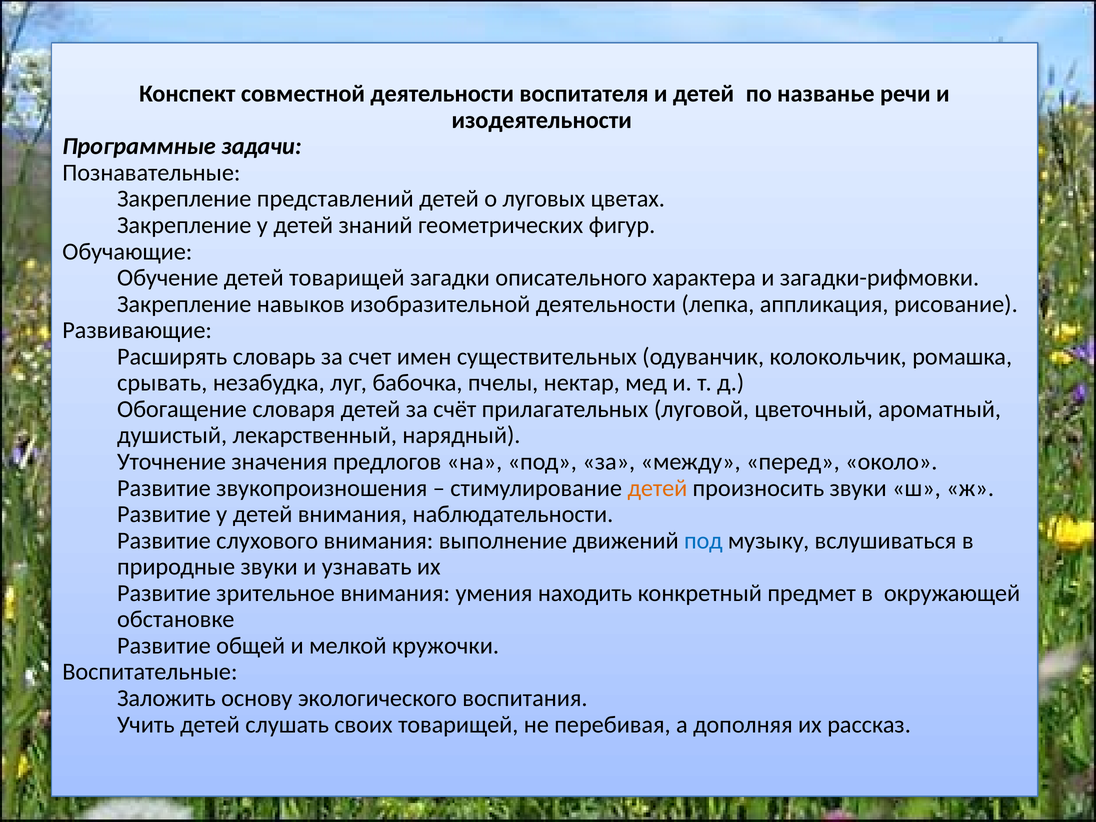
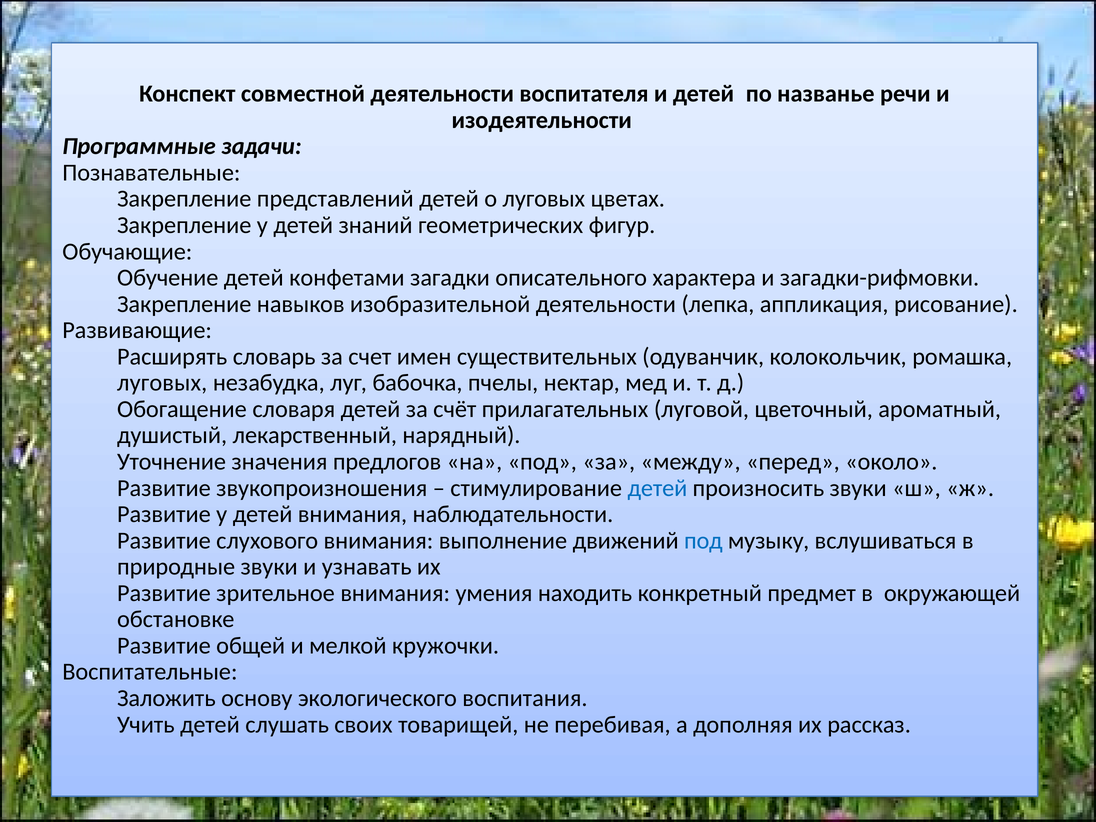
детей товарищей: товарищей -> конфетами (347, 278)
срывать: срывать -> луговых (162, 383)
детей colour: orange -> blue (657, 488)
